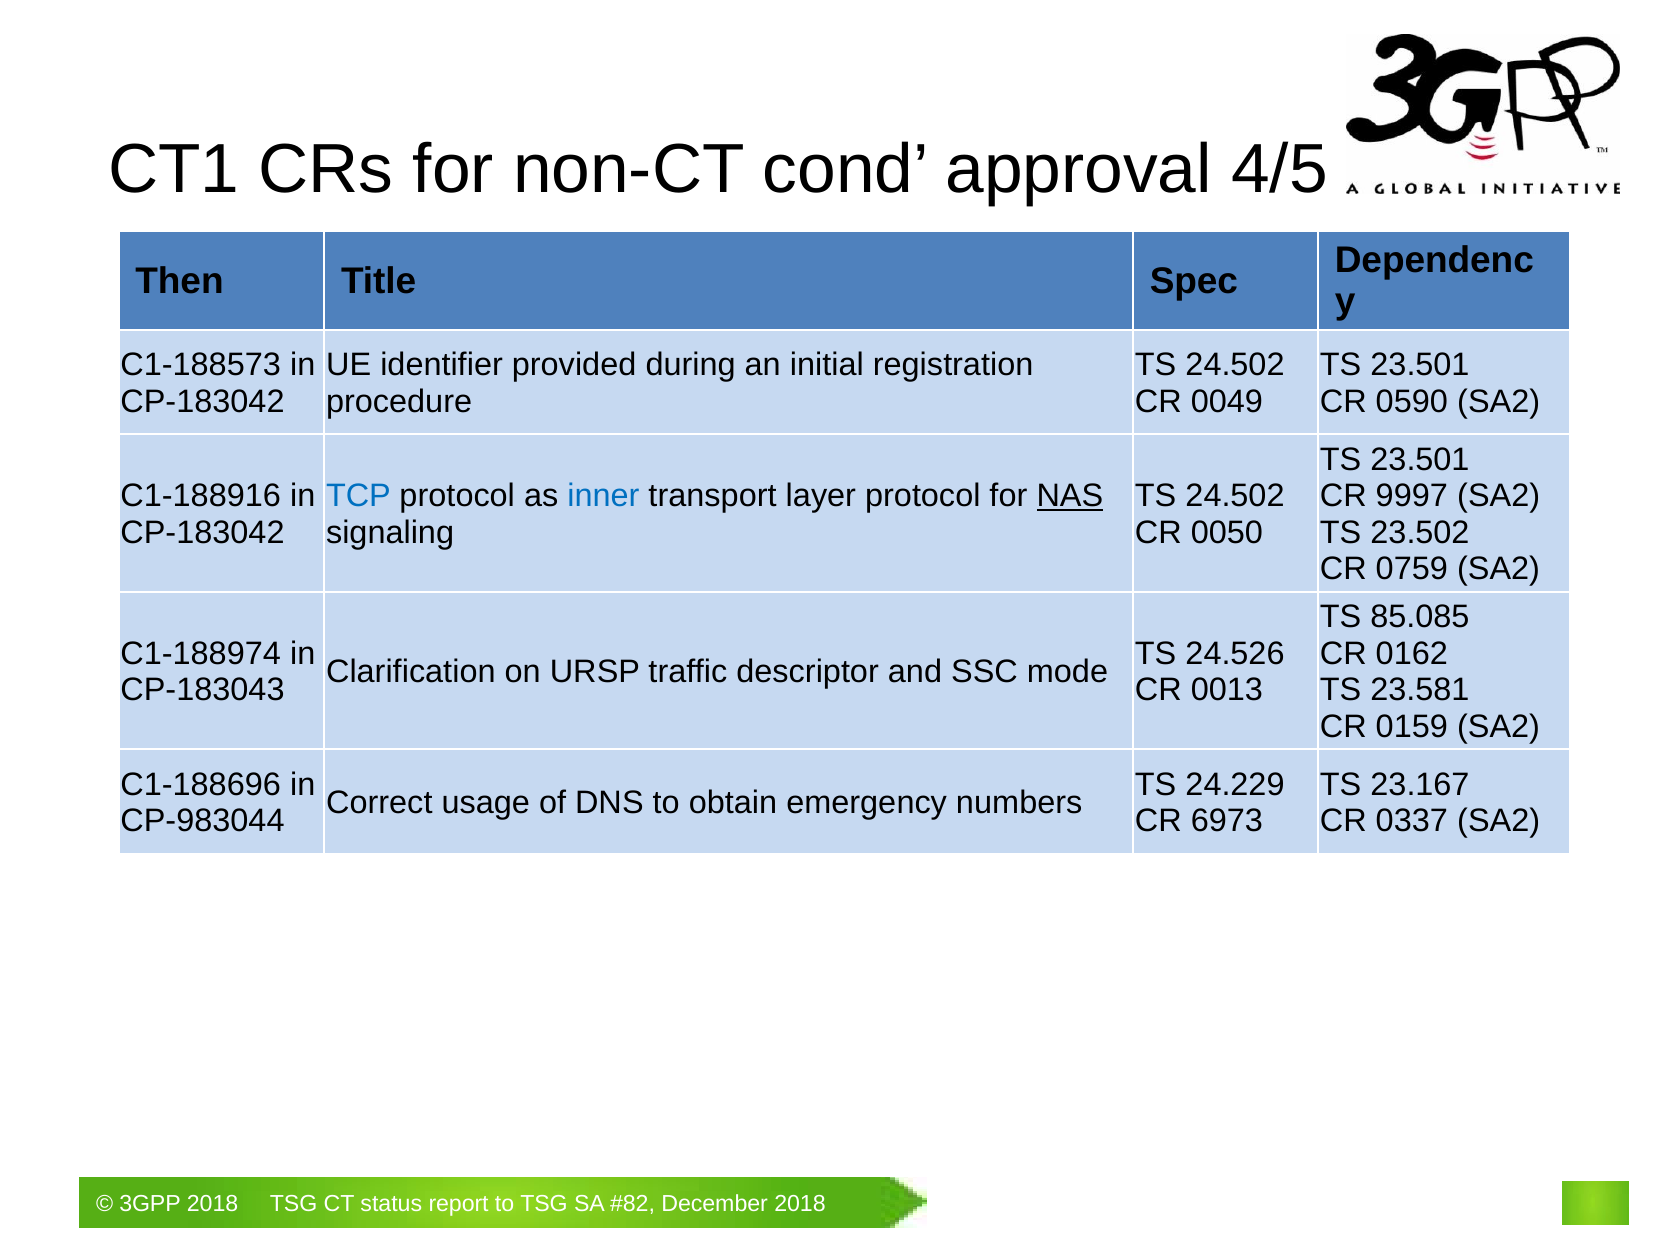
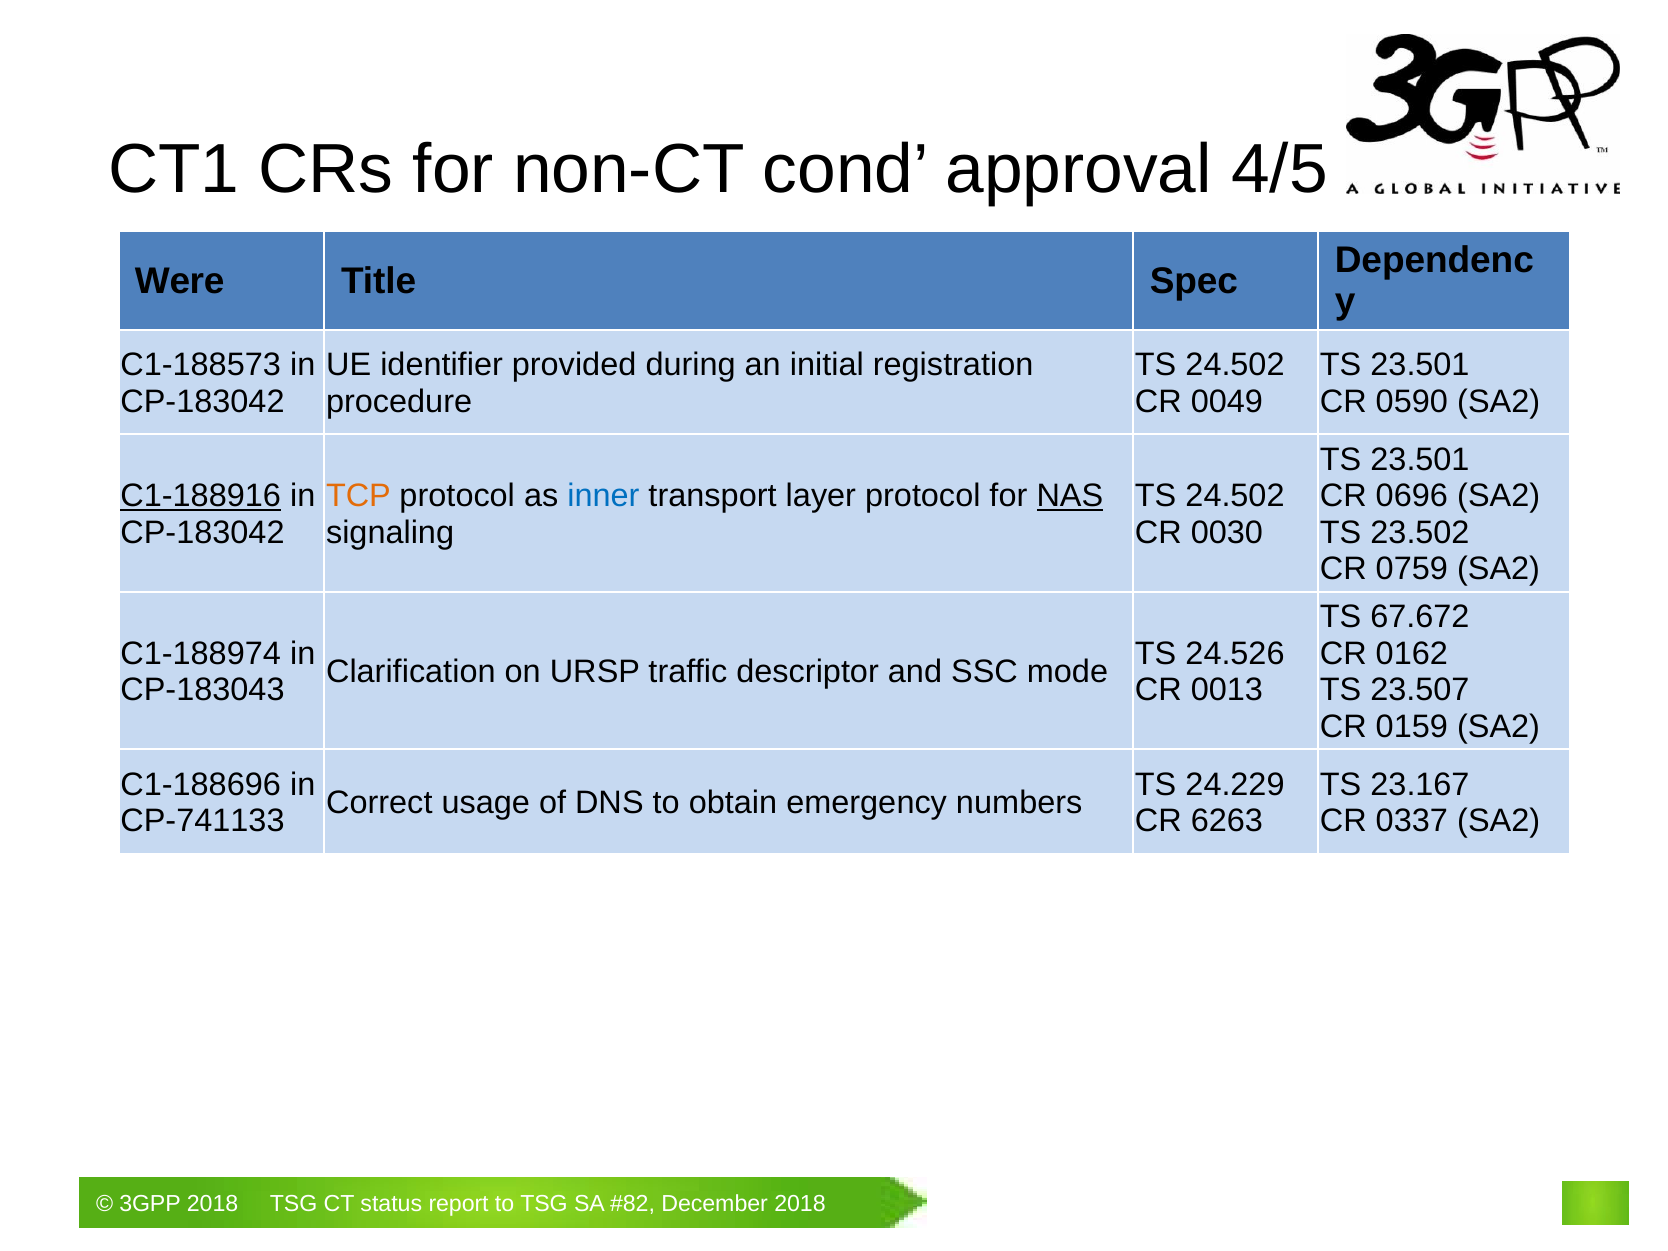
Then: Then -> Were (180, 281)
C1-188916 underline: none -> present (201, 496)
TCP colour: blue -> orange (358, 496)
9997: 9997 -> 0696 (1412, 496)
0050: 0050 -> 0030 (1227, 533)
85.085: 85.085 -> 67.672 (1420, 617)
23.581: 23.581 -> 23.507 (1420, 690)
CP-983044: CP-983044 -> CP-741133 (202, 821)
6973: 6973 -> 6263 (1227, 821)
